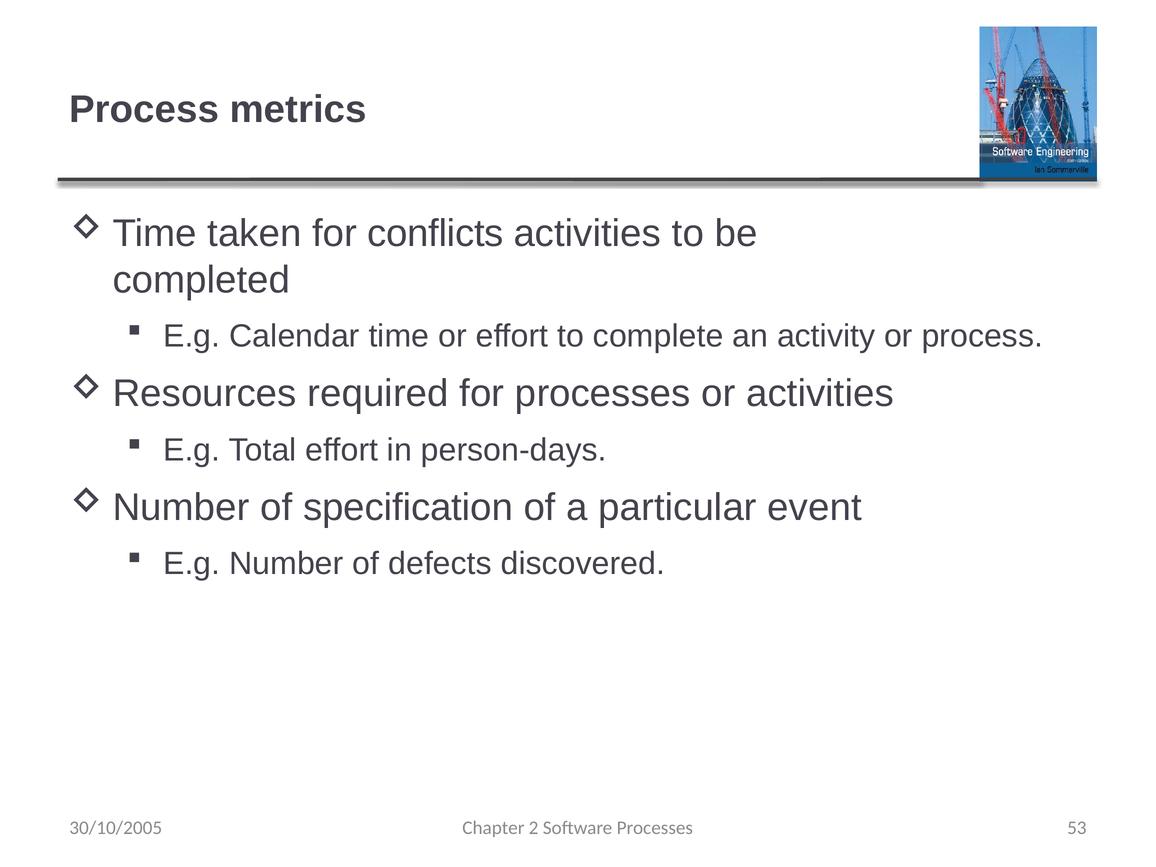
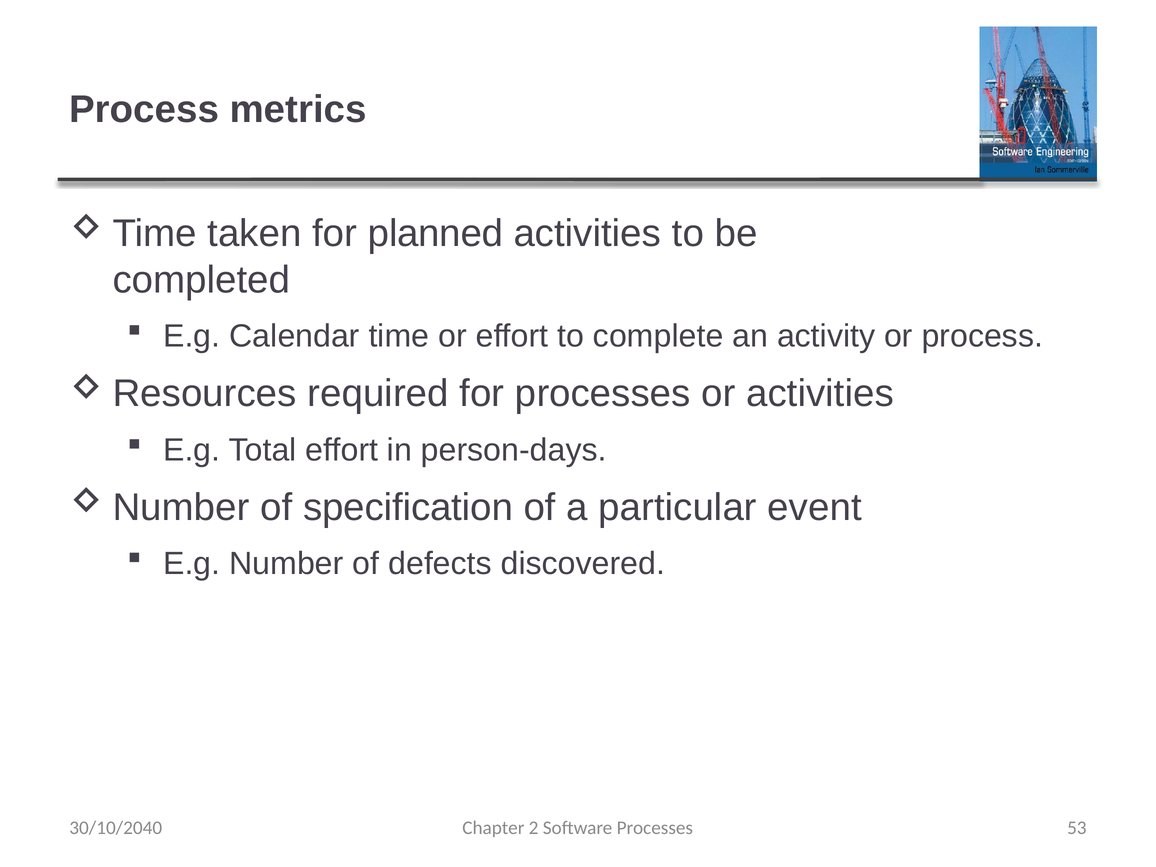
conflicts: conflicts -> planned (435, 234)
30/10/2005: 30/10/2005 -> 30/10/2040 (116, 828)
